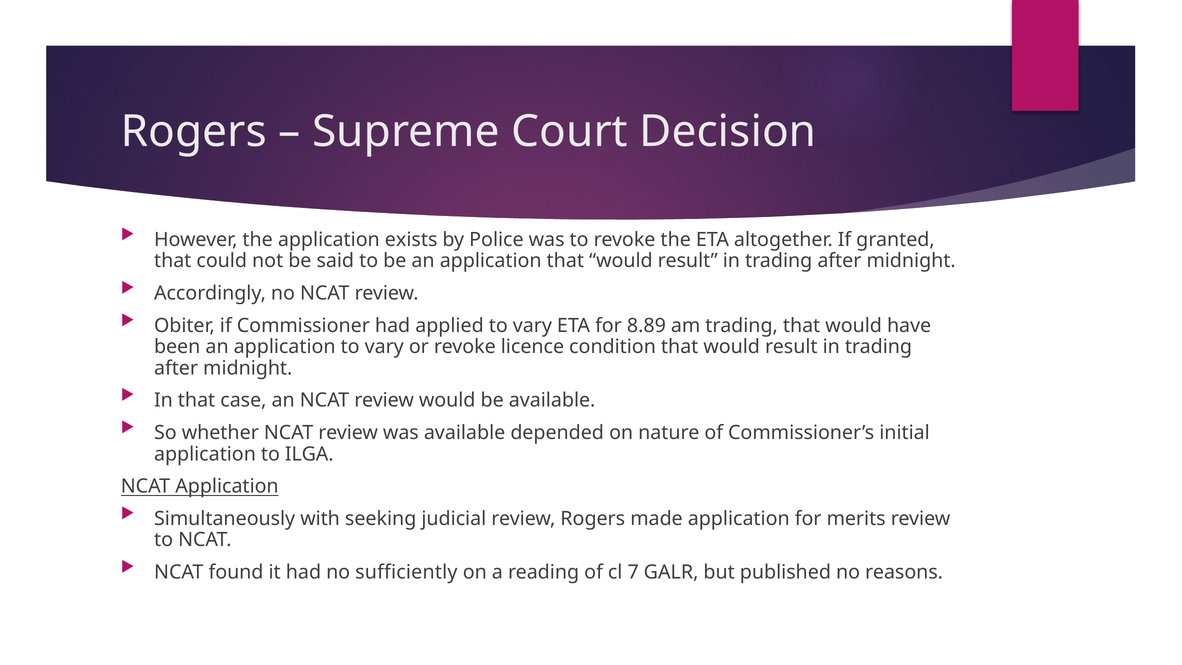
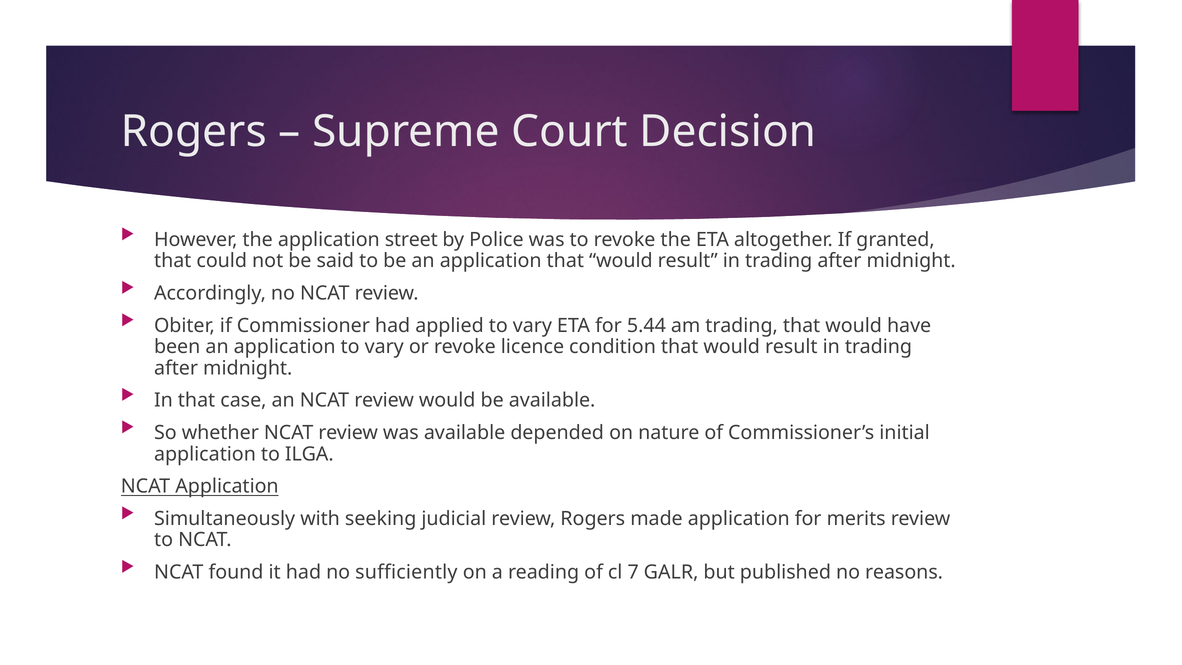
exists: exists -> street (411, 240)
8.89: 8.89 -> 5.44 (646, 326)
